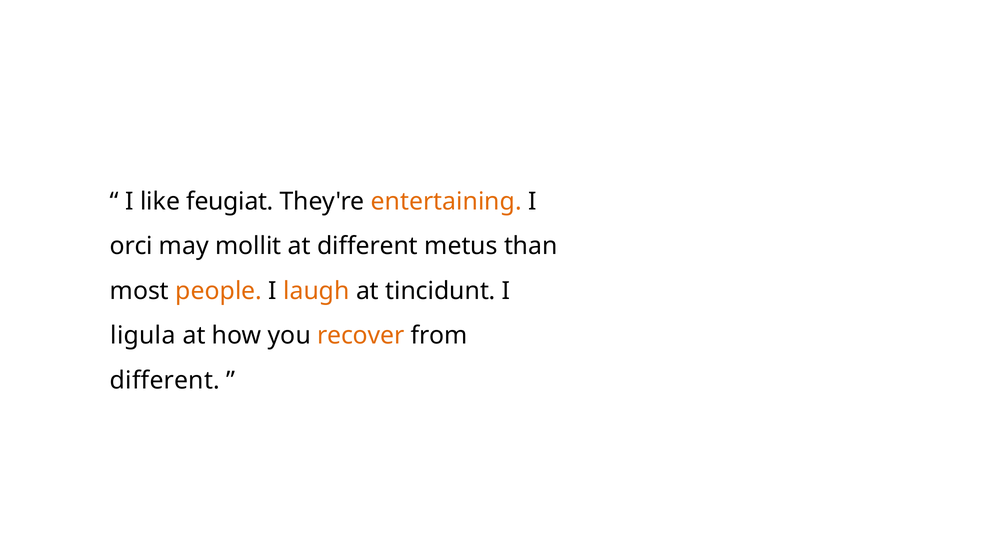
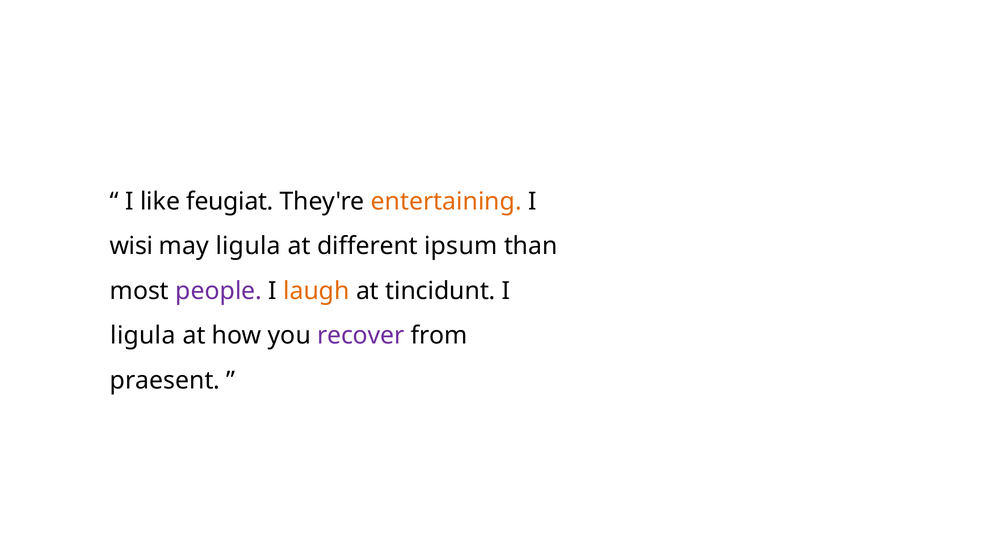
orci: orci -> wisi (131, 246)
may mollit: mollit -> ligula (248, 246)
metus: metus -> ipsum (461, 246)
people colour: orange -> purple (219, 291)
recover colour: orange -> purple (361, 335)
different: different -> praesent (165, 380)
